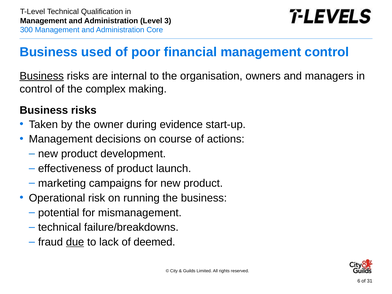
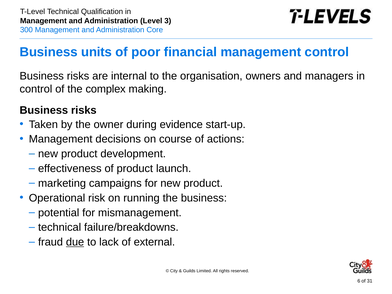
used: used -> units (97, 52)
Business underline: present -> none (42, 76)
deemed: deemed -> external (154, 242)
